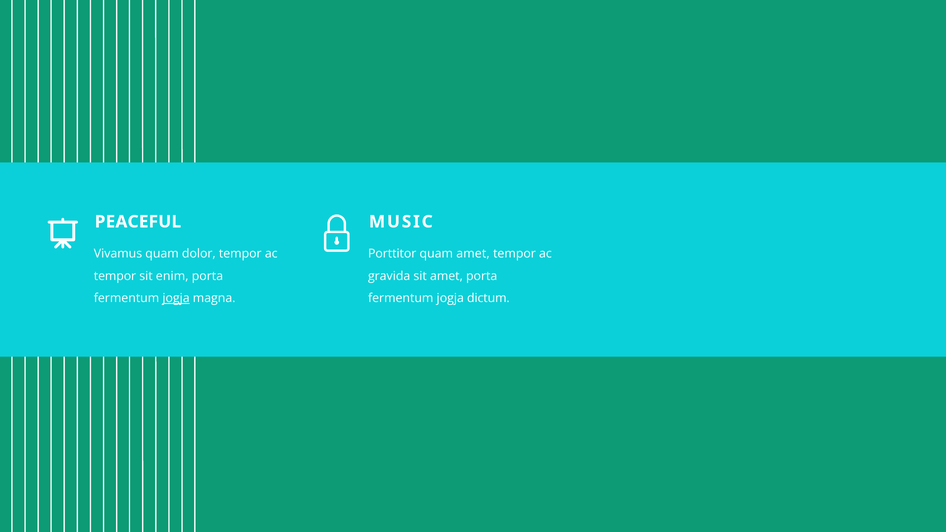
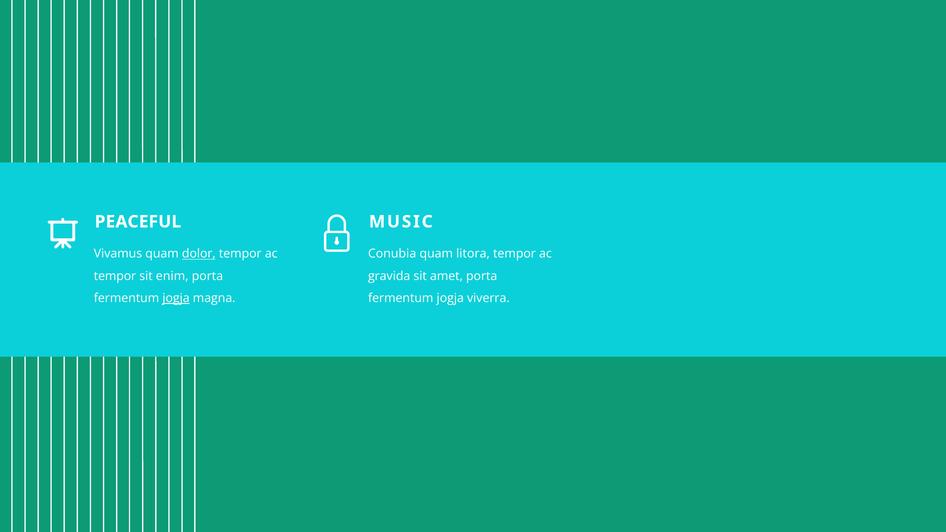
dolor underline: none -> present (199, 254)
Porttitor: Porttitor -> Conubia (392, 254)
quam amet: amet -> litora (473, 254)
dictum: dictum -> viverra (488, 298)
